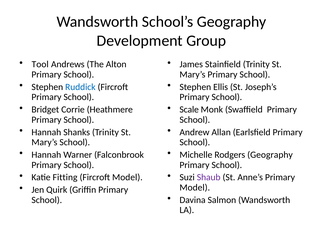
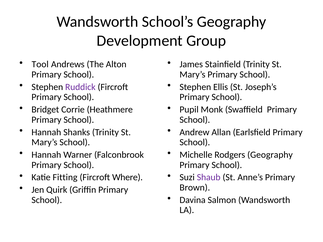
Ruddick colour: blue -> purple (80, 87)
Scale: Scale -> Pupil (189, 110)
Fircroft Model: Model -> Where (127, 178)
Model: Model -> Brown (195, 188)
